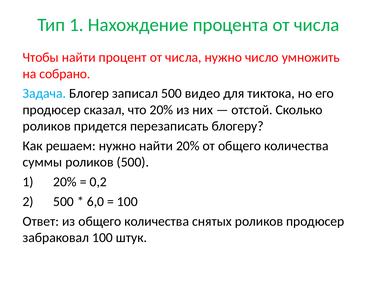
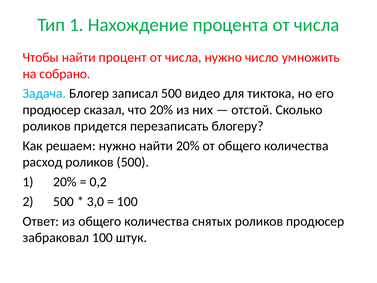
суммы: суммы -> расход (42, 162)
6,0: 6,0 -> 3,0 (95, 201)
